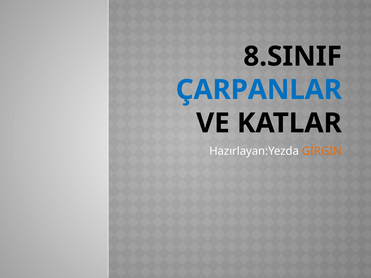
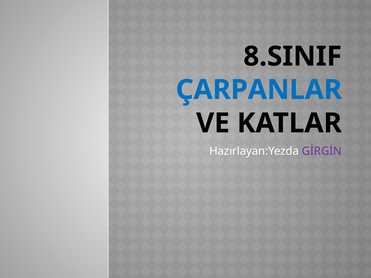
GİRGİN colour: orange -> purple (322, 151)
